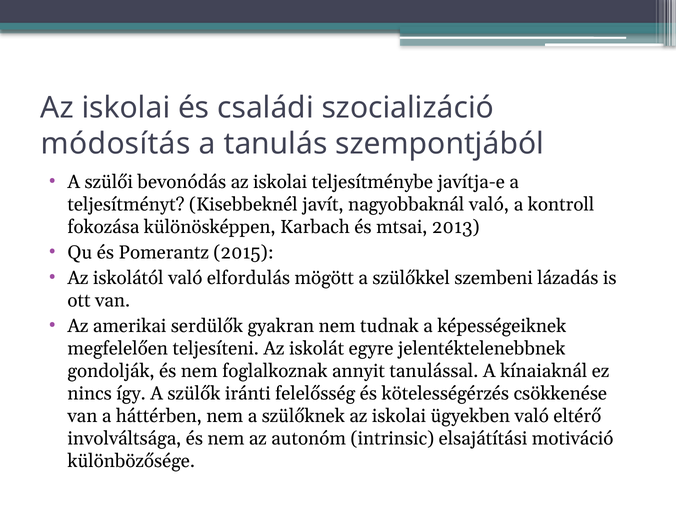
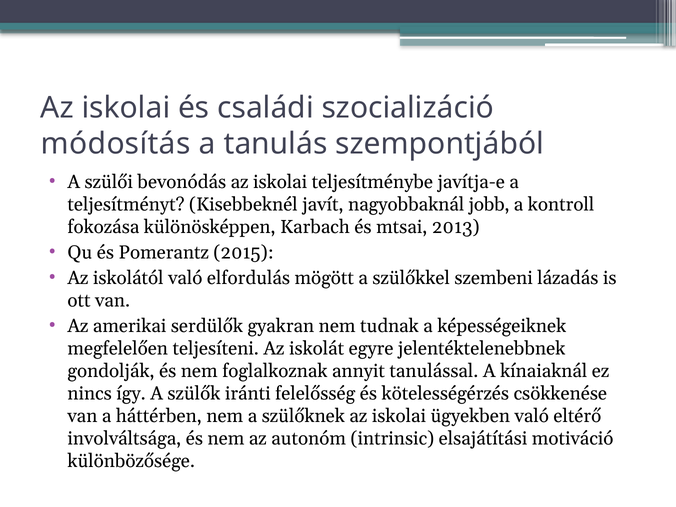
nagyobbaknál való: való -> jobb (489, 205)
